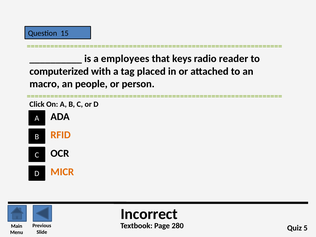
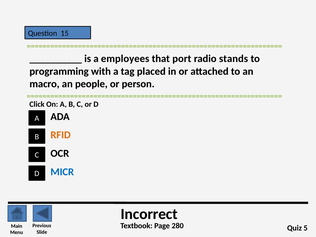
keys: keys -> port (182, 59)
reader: reader -> stands (234, 59)
computerized: computerized -> programming (59, 71)
MICR colour: orange -> blue (62, 172)
